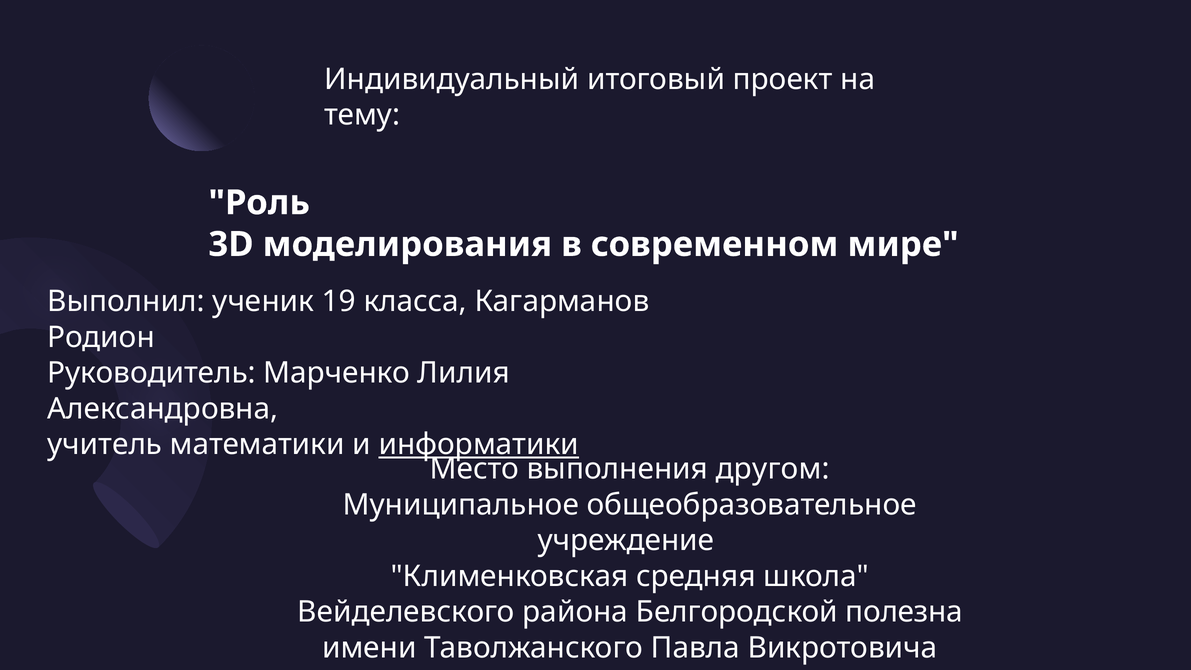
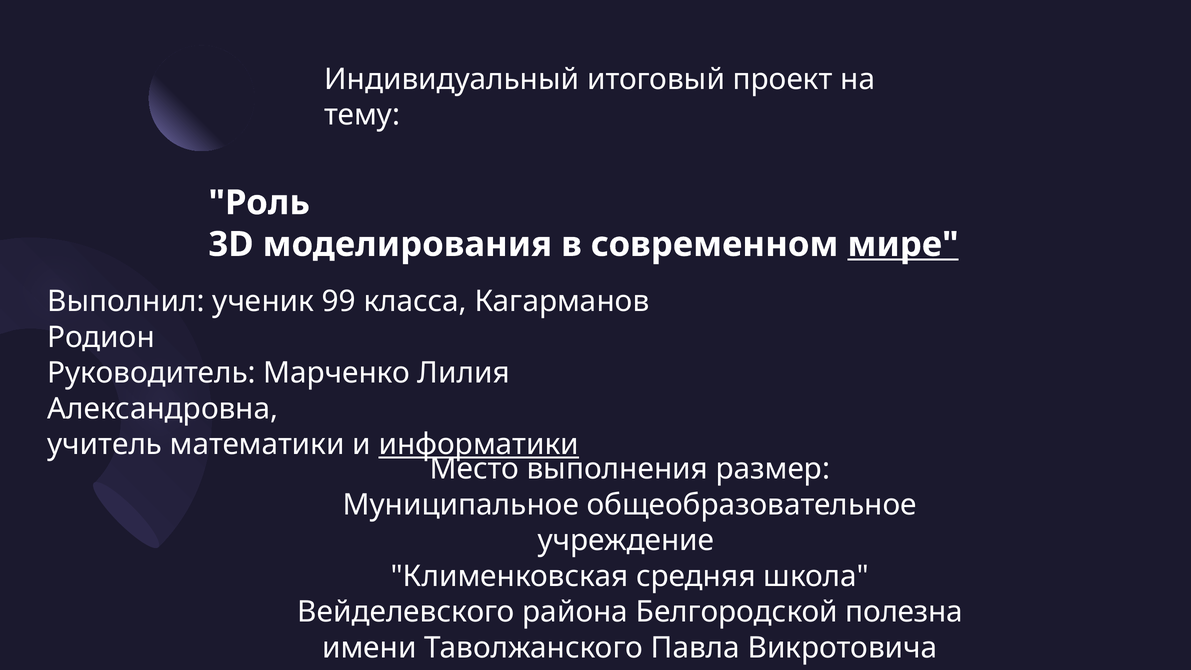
мире underline: none -> present (903, 244)
19: 19 -> 99 (339, 302)
другом: другом -> размер (773, 469)
